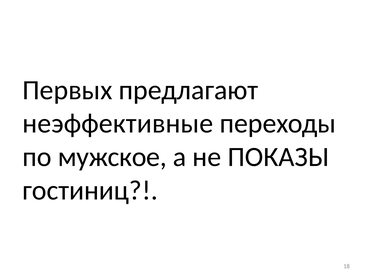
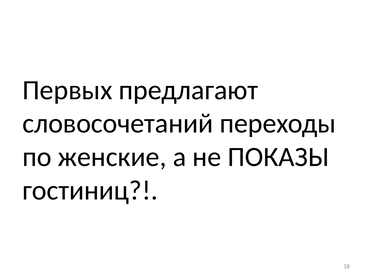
неэффективные: неэффективные -> словосочетаний (118, 124)
мужское: мужское -> женские (112, 157)
